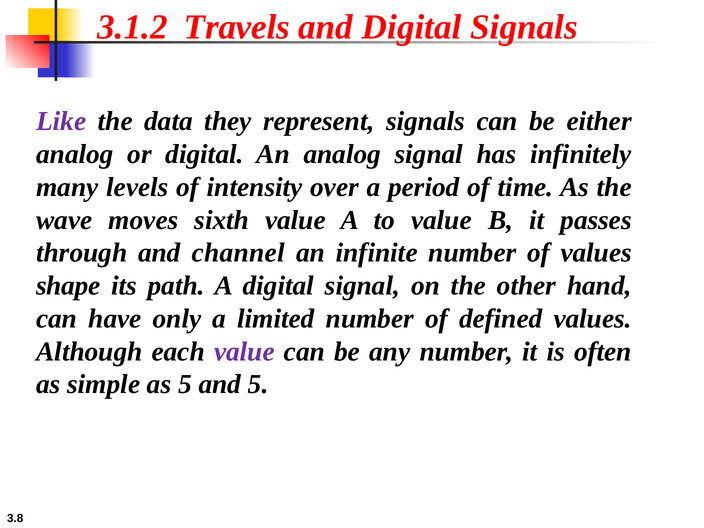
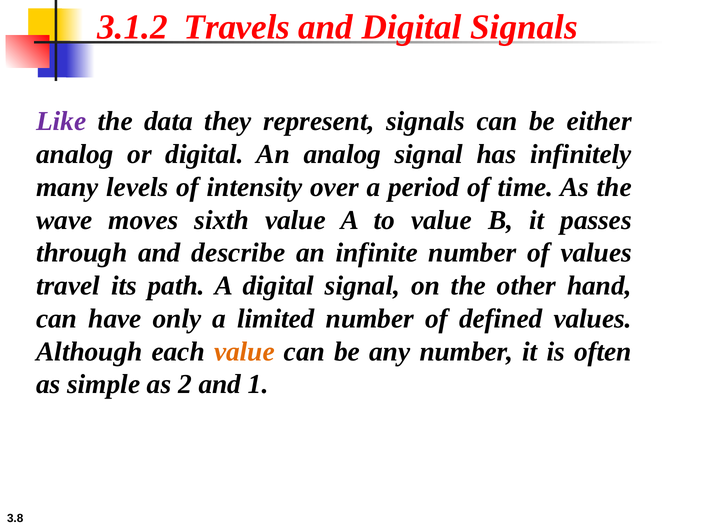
channel: channel -> describe (238, 253)
shape: shape -> travel (68, 286)
value colour: purple -> orange (244, 352)
as 5: 5 -> 2 (185, 384)
and 5: 5 -> 1 (258, 384)
